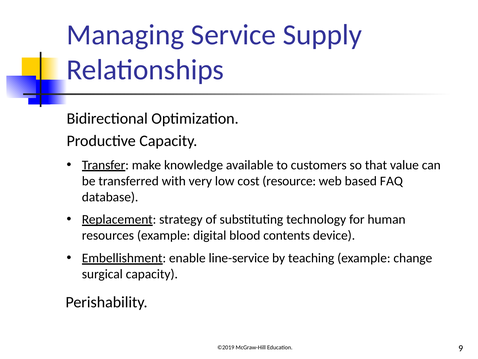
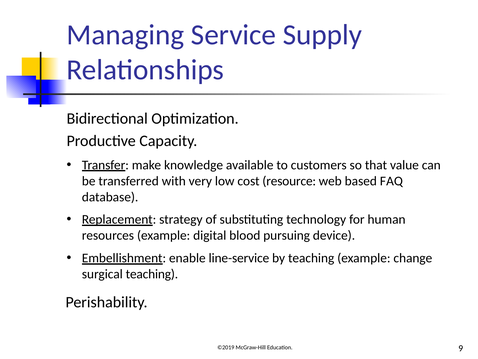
contents: contents -> pursuing (287, 235)
surgical capacity: capacity -> teaching (152, 274)
